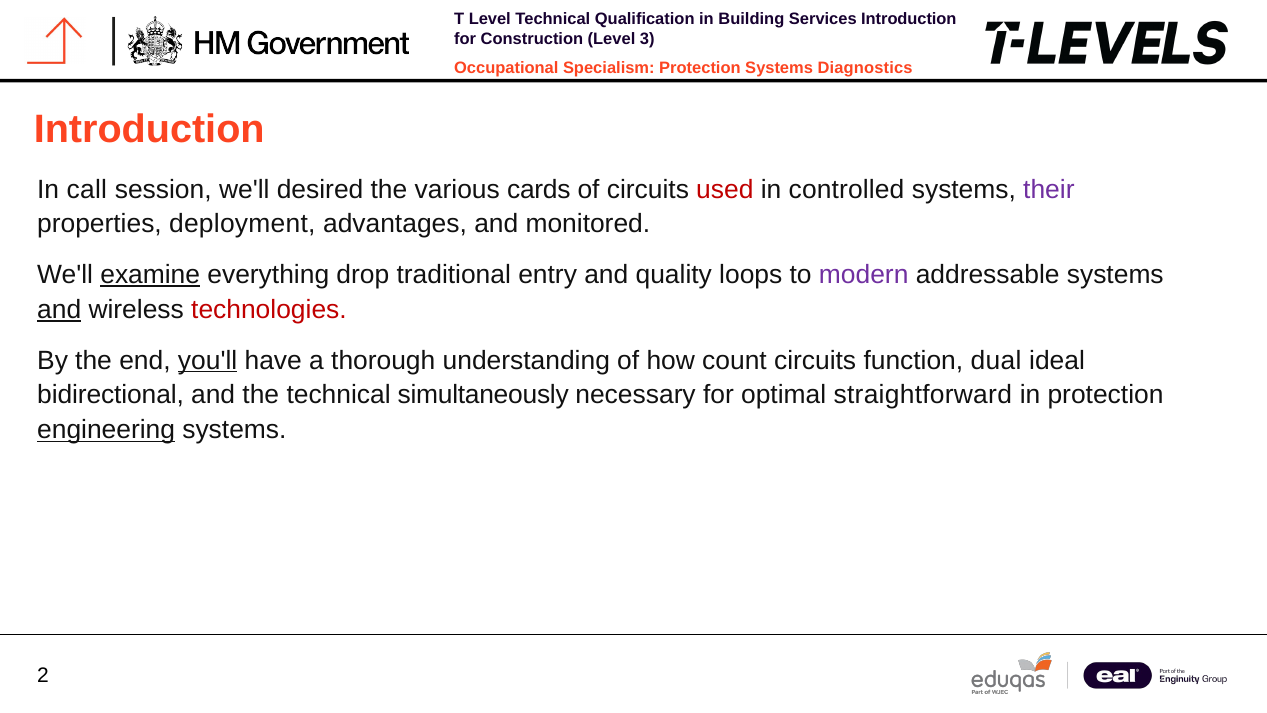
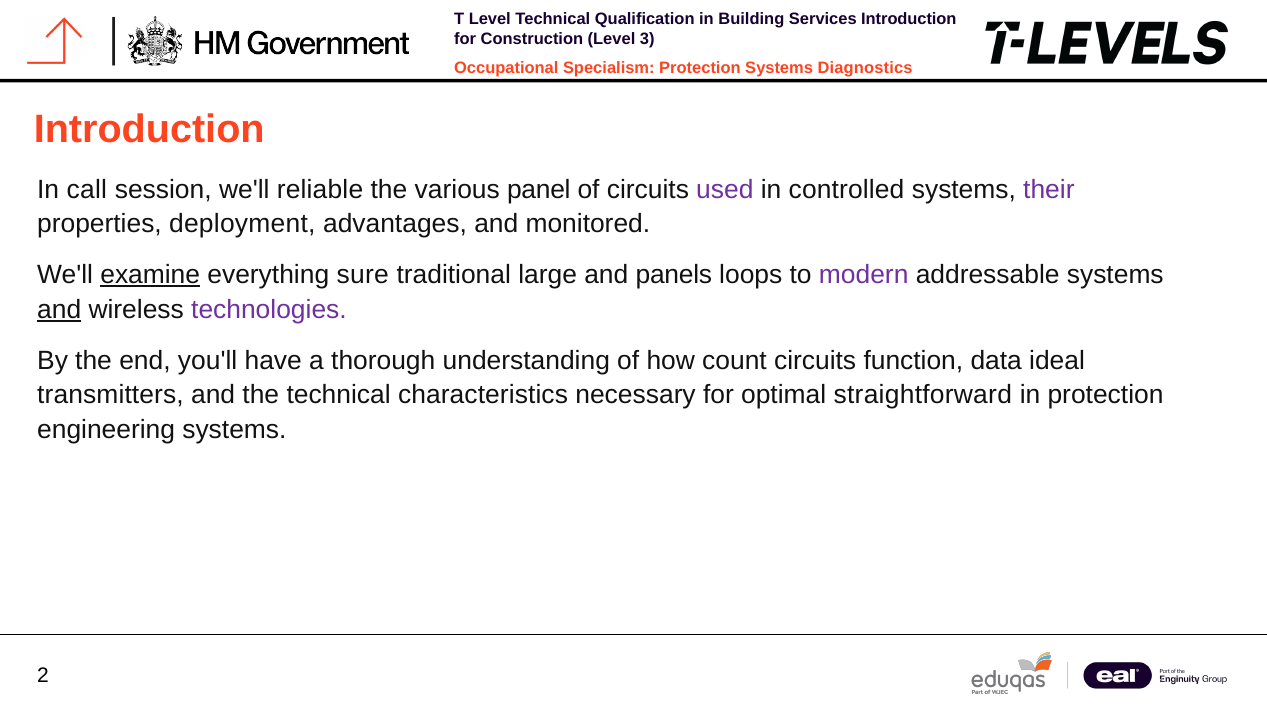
desired: desired -> reliable (320, 189)
cards: cards -> panel (539, 189)
used colour: red -> purple (725, 189)
drop: drop -> sure (363, 275)
entry: entry -> large (548, 275)
quality: quality -> panels (674, 275)
technologies colour: red -> purple (269, 310)
you'll underline: present -> none (208, 360)
dual: dual -> data (996, 360)
bidirectional: bidirectional -> transmitters (110, 395)
simultaneously: simultaneously -> characteristics (483, 395)
engineering underline: present -> none (106, 430)
